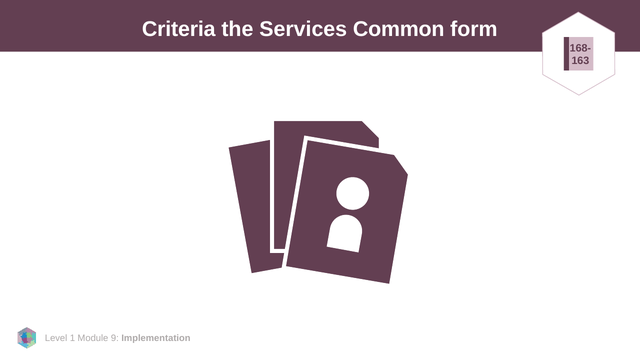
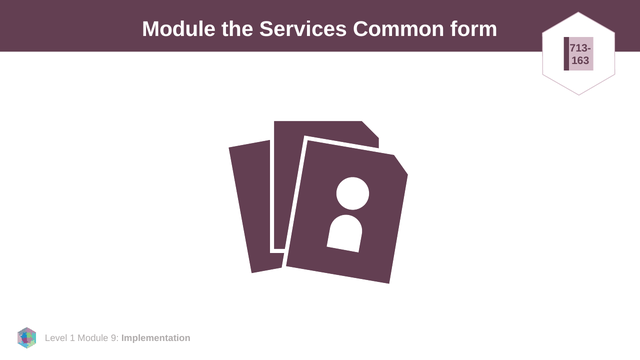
Criteria: Criteria -> Module (179, 29)
168-: 168- -> 713- (580, 48)
